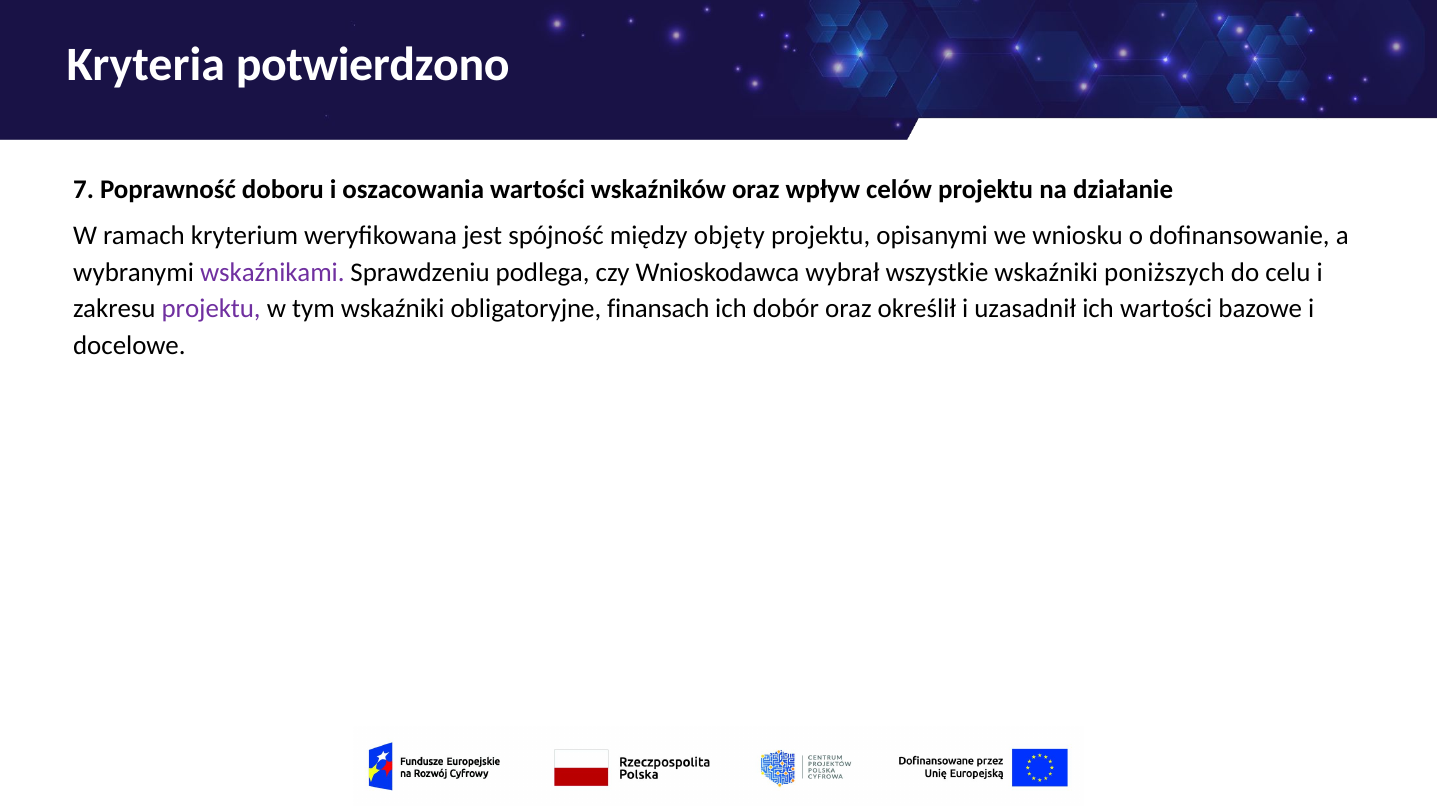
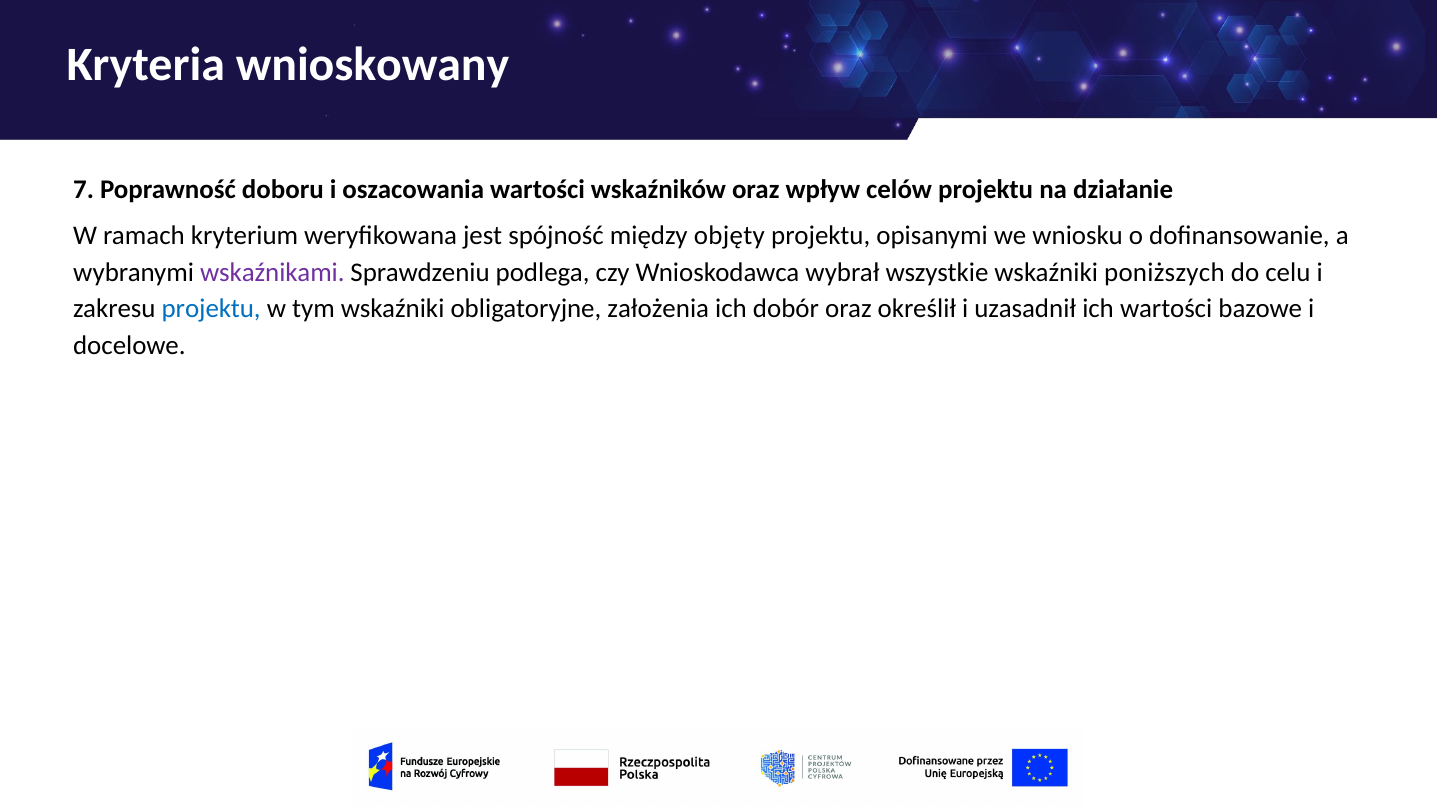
potwierdzono: potwierdzono -> wnioskowany (372, 65)
projektu colour: purple -> blue (211, 309)
finansach: finansach -> założenia (658, 309)
